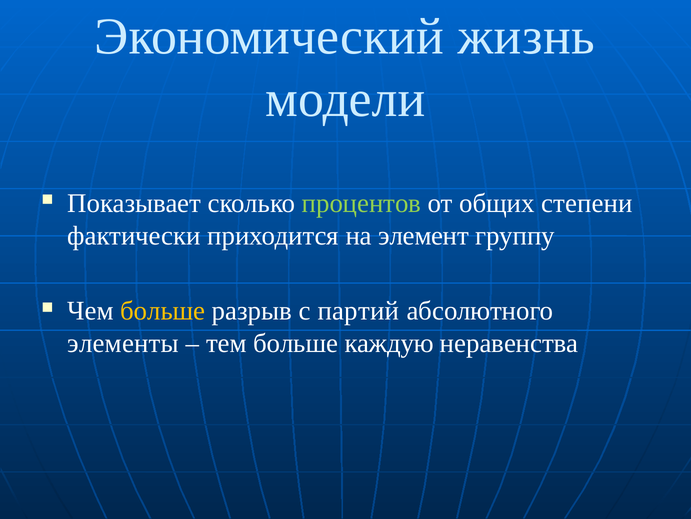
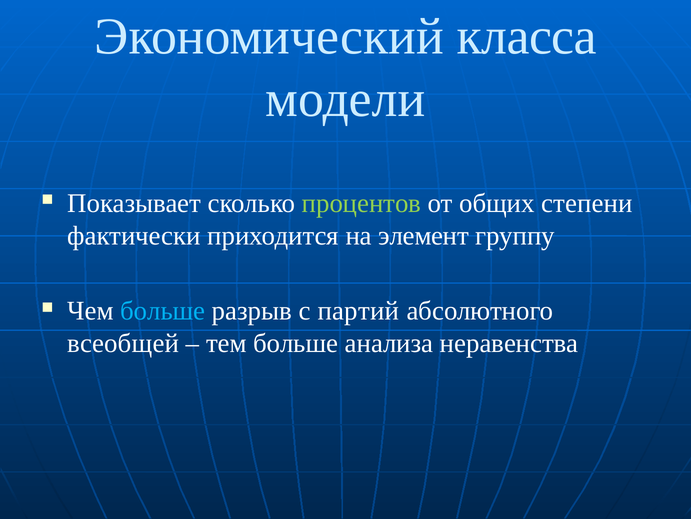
жизнь: жизнь -> класса (527, 37)
больше colour: yellow -> light blue (163, 311)
элементы: элементы -> всеобщей (123, 343)
каждую: каждую -> анализа (389, 343)
